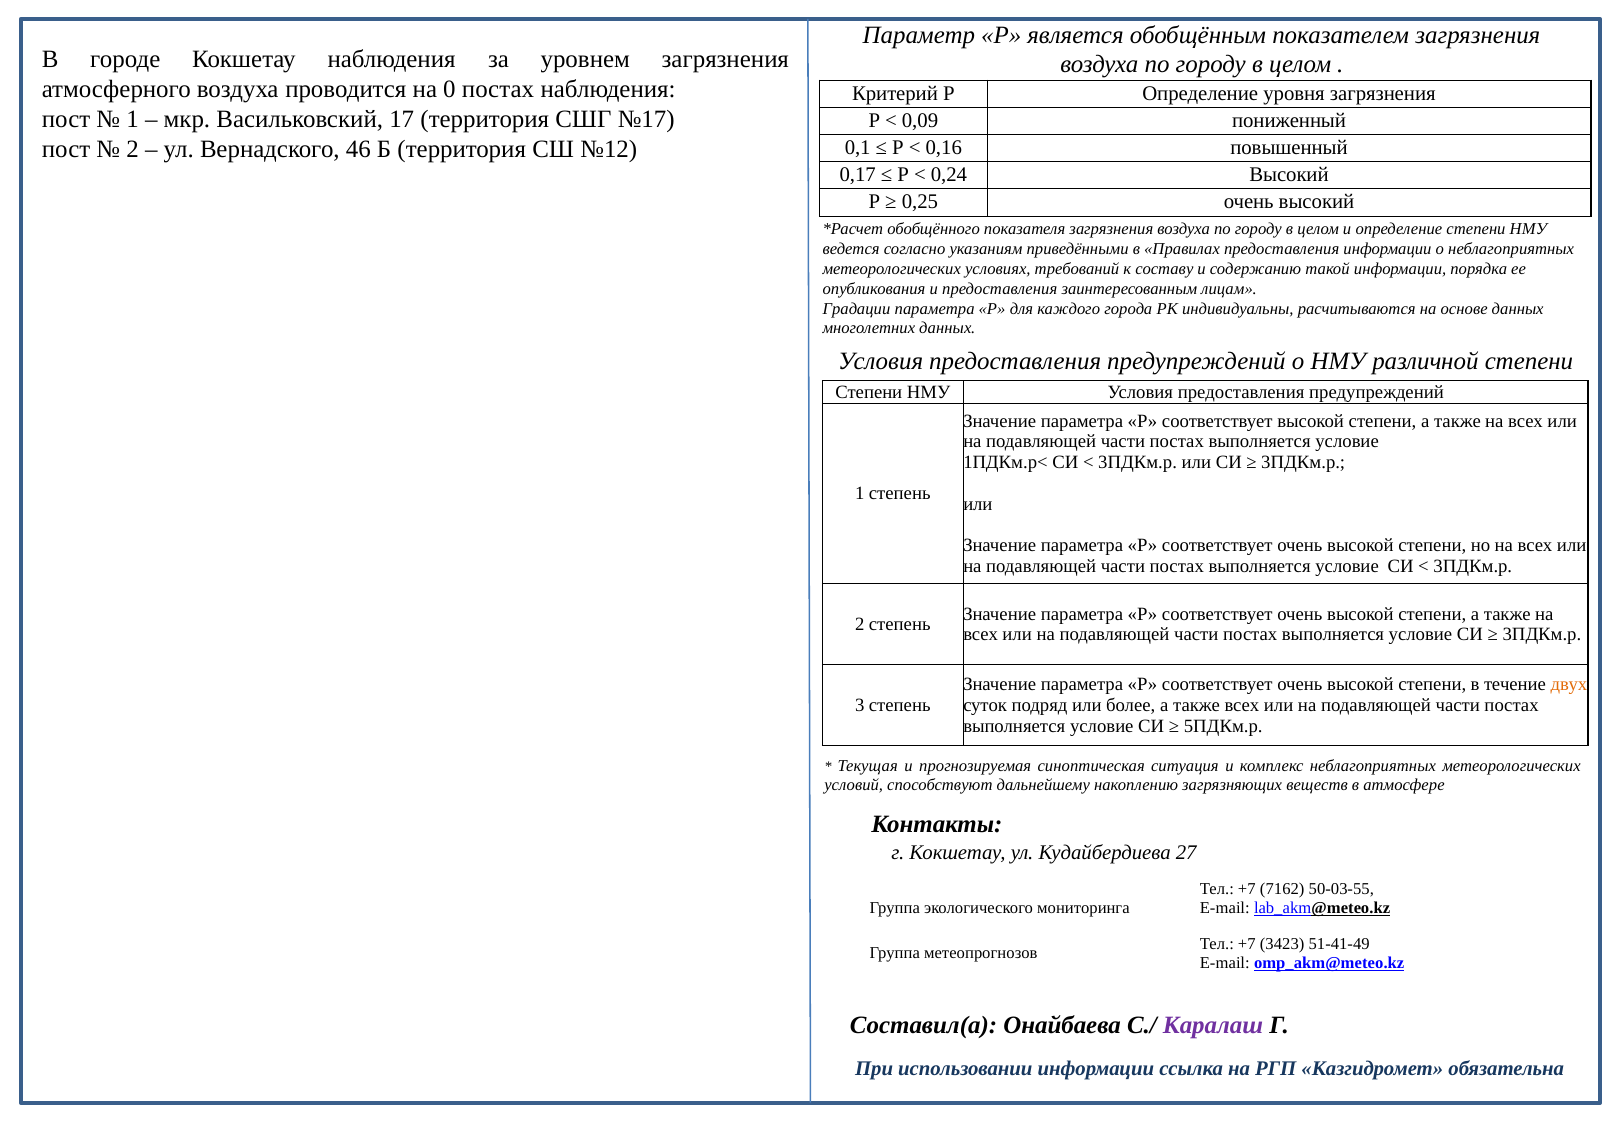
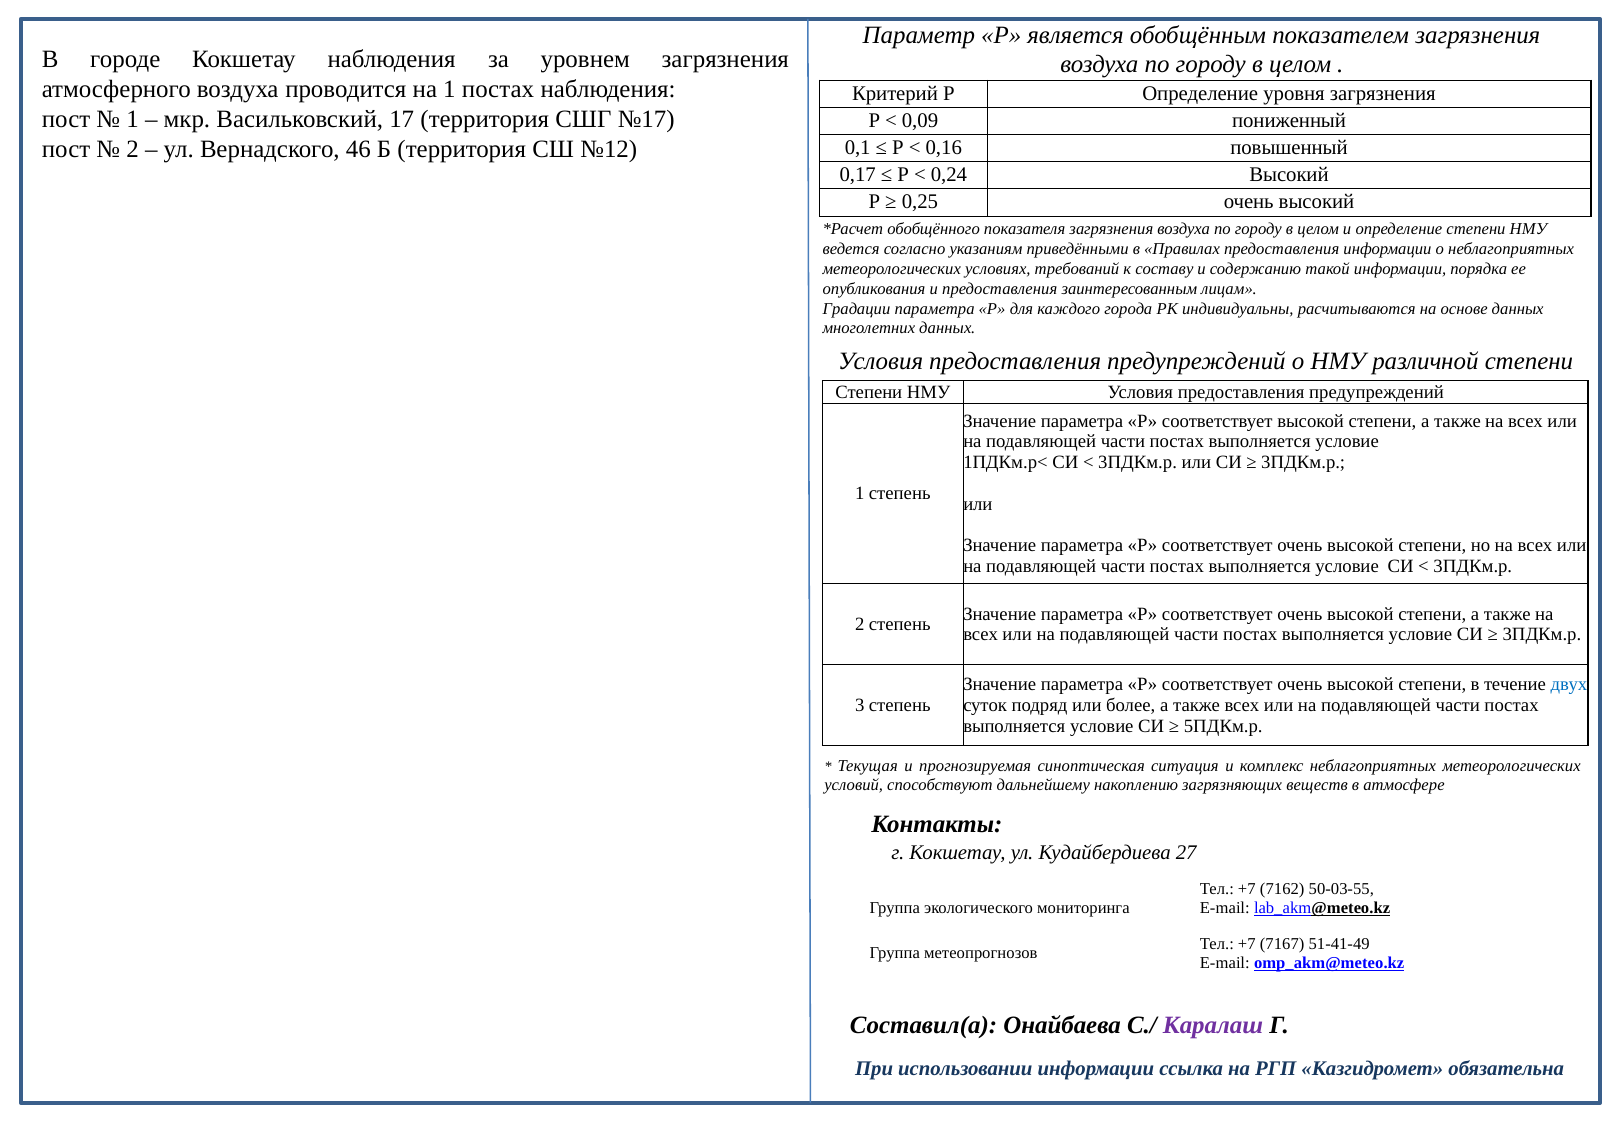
на 0: 0 -> 1 (449, 89)
двух colour: orange -> blue (1569, 685)
3423: 3423 -> 7167 (1282, 944)
